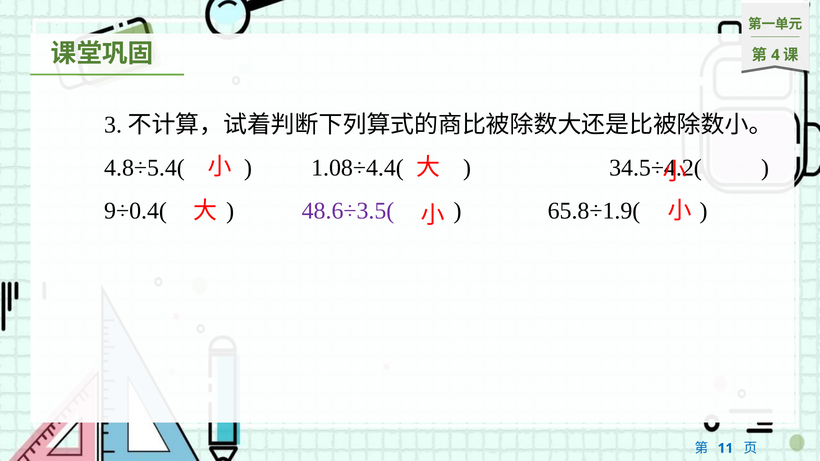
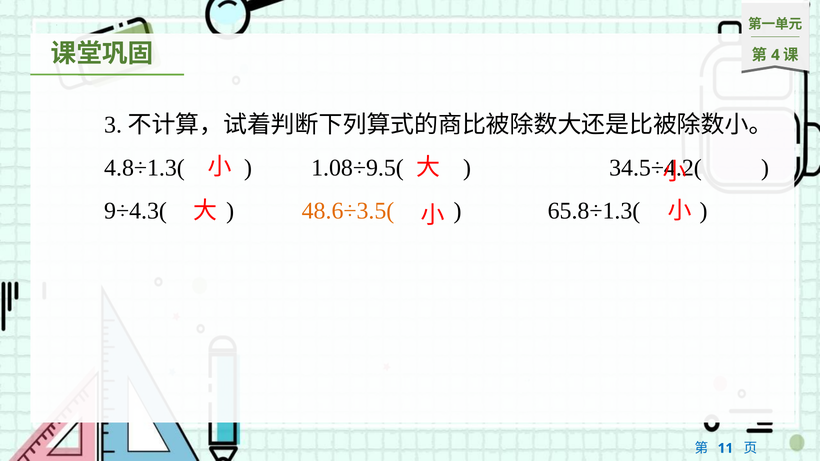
4.8÷5.4(: 4.8÷5.4( -> 4.8÷1.3( (144, 168)
1.08÷4.4(: 1.08÷4.4( -> 1.08÷9.5( (357, 168)
9÷0.4(: 9÷0.4( -> 9÷4.3( (136, 211)
48.6÷3.5( colour: purple -> orange (348, 211)
65.8÷1.9(: 65.8÷1.9( -> 65.8÷1.3( (594, 211)
